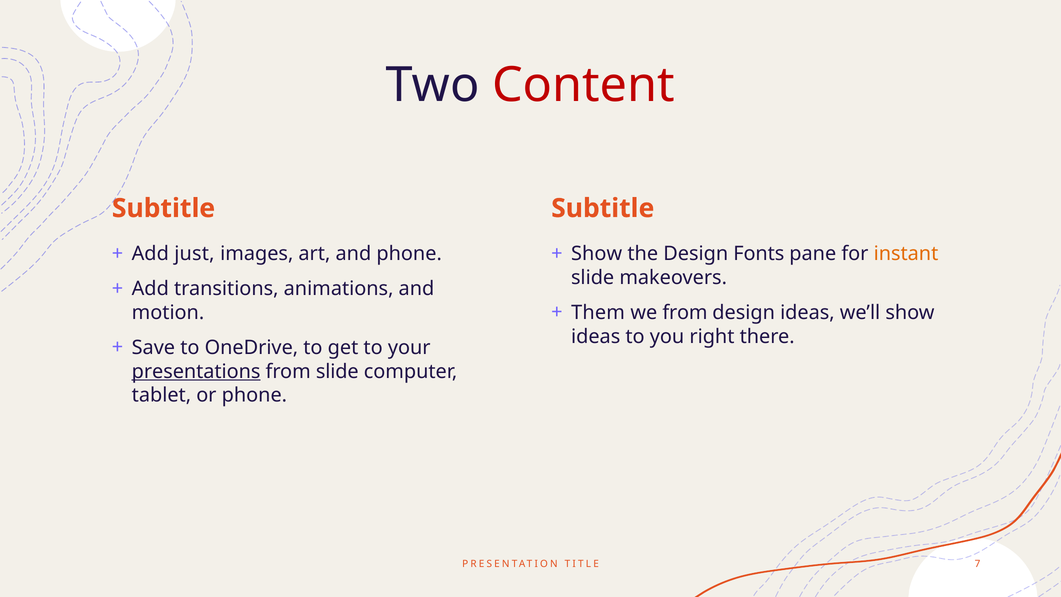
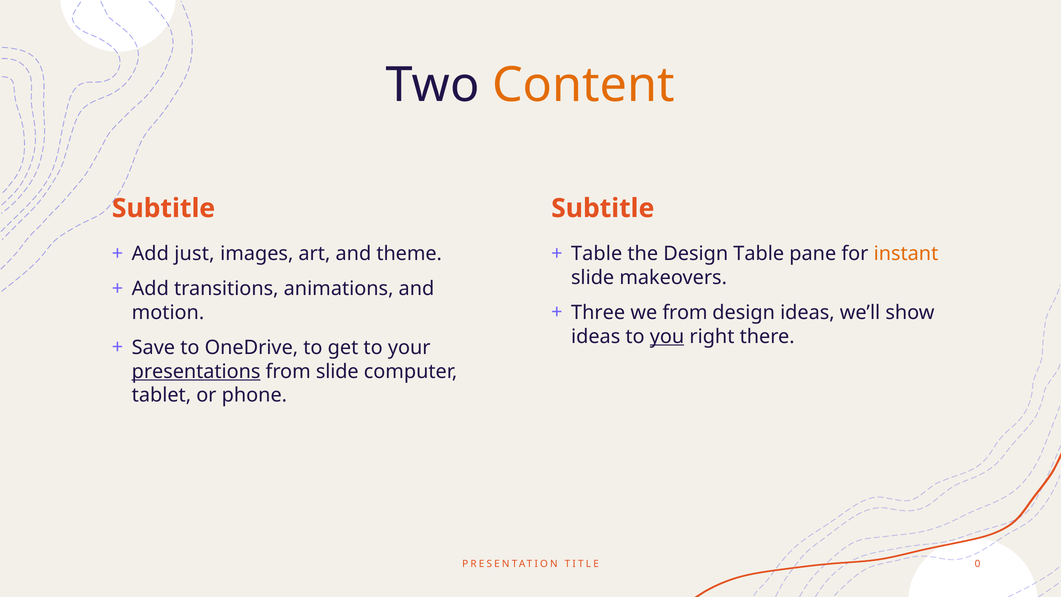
Content colour: red -> orange (583, 85)
and phone: phone -> theme (409, 254)
Show: Show -> Table (597, 254)
Design Fonts: Fonts -> Table (759, 254)
Them: Them -> Three (598, 313)
you underline: none -> present (667, 336)
7: 7 -> 0 (978, 564)
